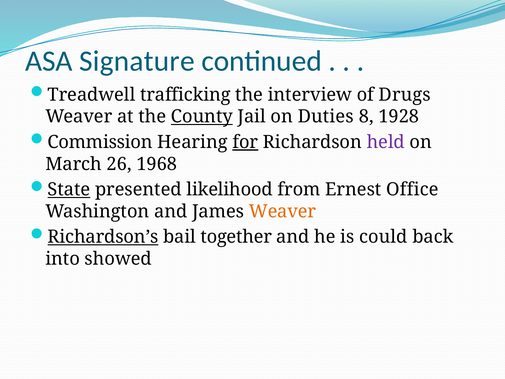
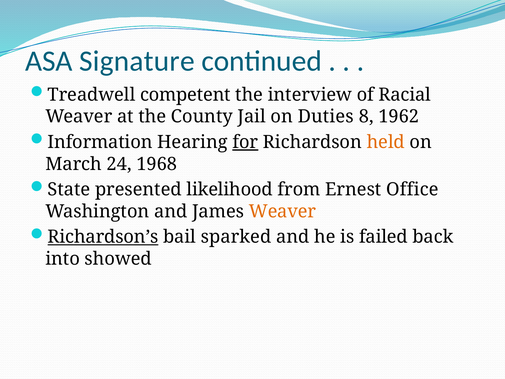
trafficking: trafficking -> competent (185, 95)
Drugs: Drugs -> Racial (405, 95)
County underline: present -> none (202, 117)
1928: 1928 -> 1962 (399, 117)
Commission: Commission -> Information (100, 142)
held colour: purple -> orange (386, 142)
26: 26 -> 24 (119, 164)
State underline: present -> none (69, 189)
together: together -> sparked (236, 237)
could: could -> failed (383, 237)
